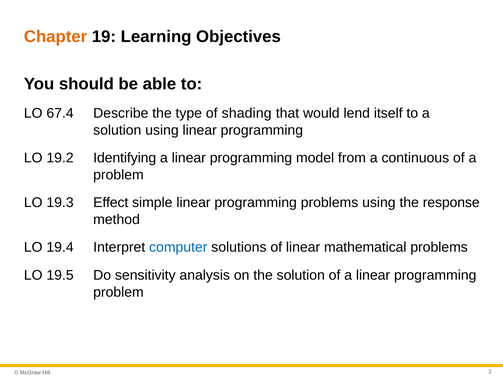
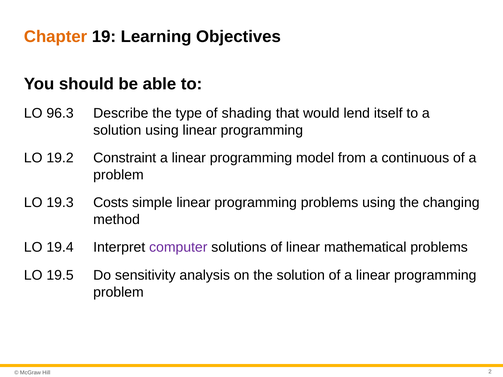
67.4: 67.4 -> 96.3 (60, 113)
Identifying: Identifying -> Constraint (125, 158)
Effect: Effect -> Costs (111, 203)
response: response -> changing (451, 203)
computer colour: blue -> purple (178, 248)
